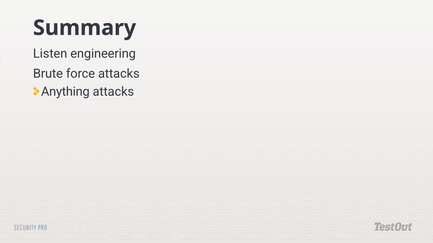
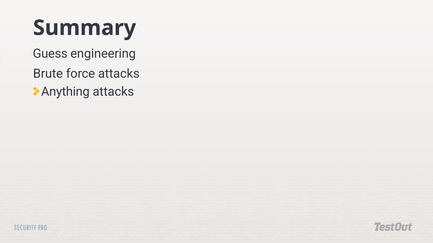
Listen: Listen -> Guess (50, 54)
